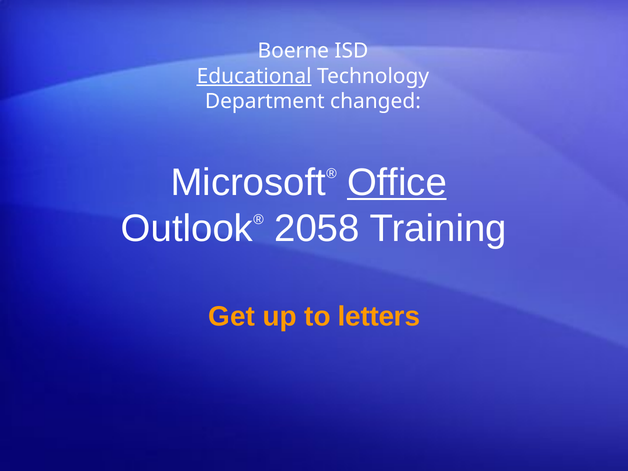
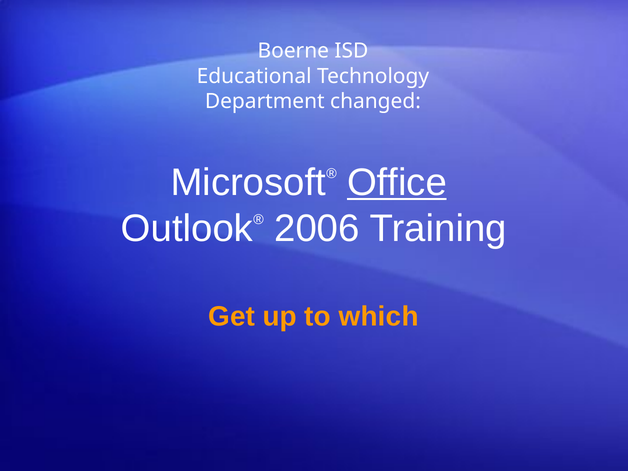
Educational underline: present -> none (254, 76)
2058: 2058 -> 2006 (317, 229)
letters: letters -> which (379, 317)
